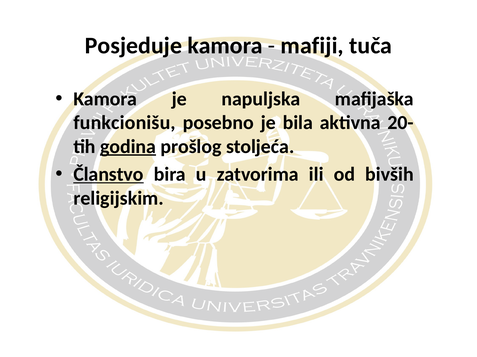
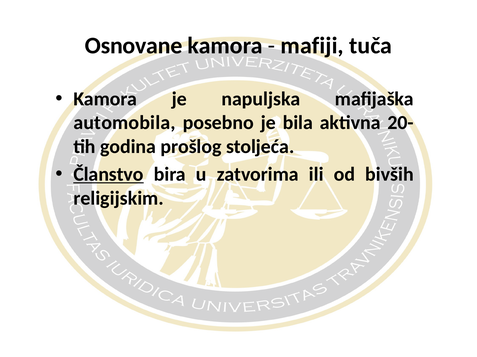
Posjeduje: Posjeduje -> Osnovane (134, 46)
funkcionišu: funkcionišu -> automobila (124, 123)
godina underline: present -> none (128, 147)
